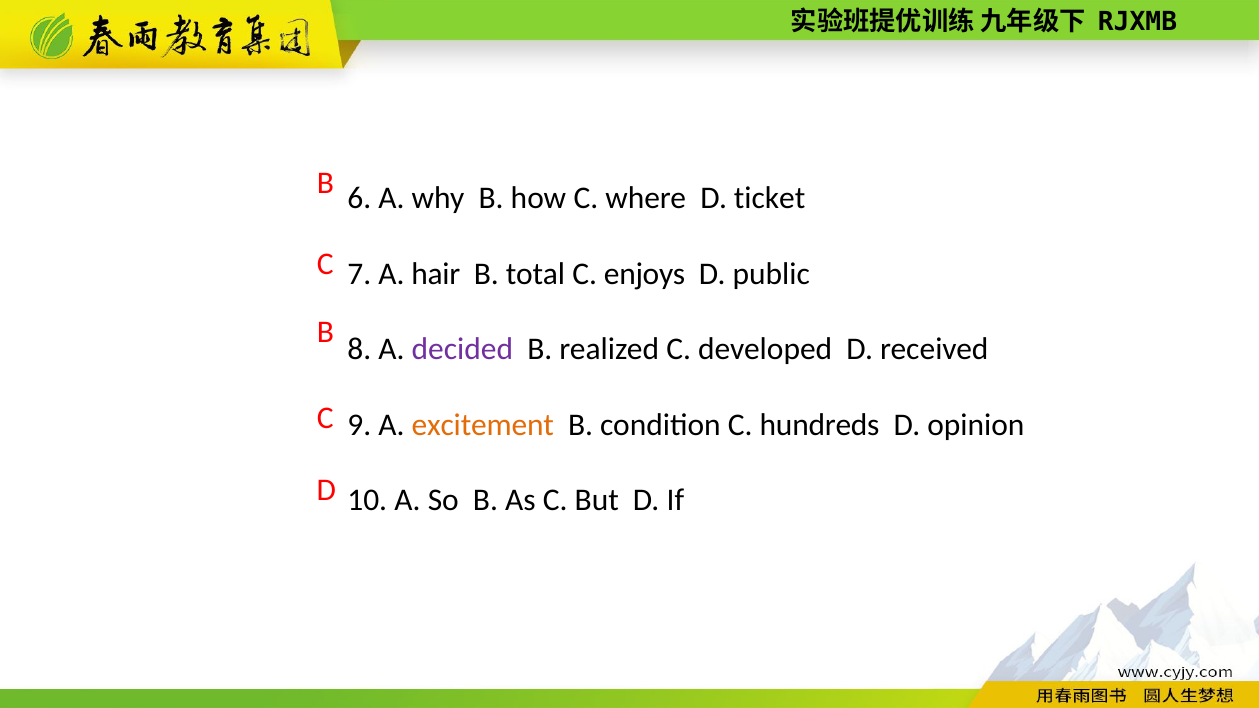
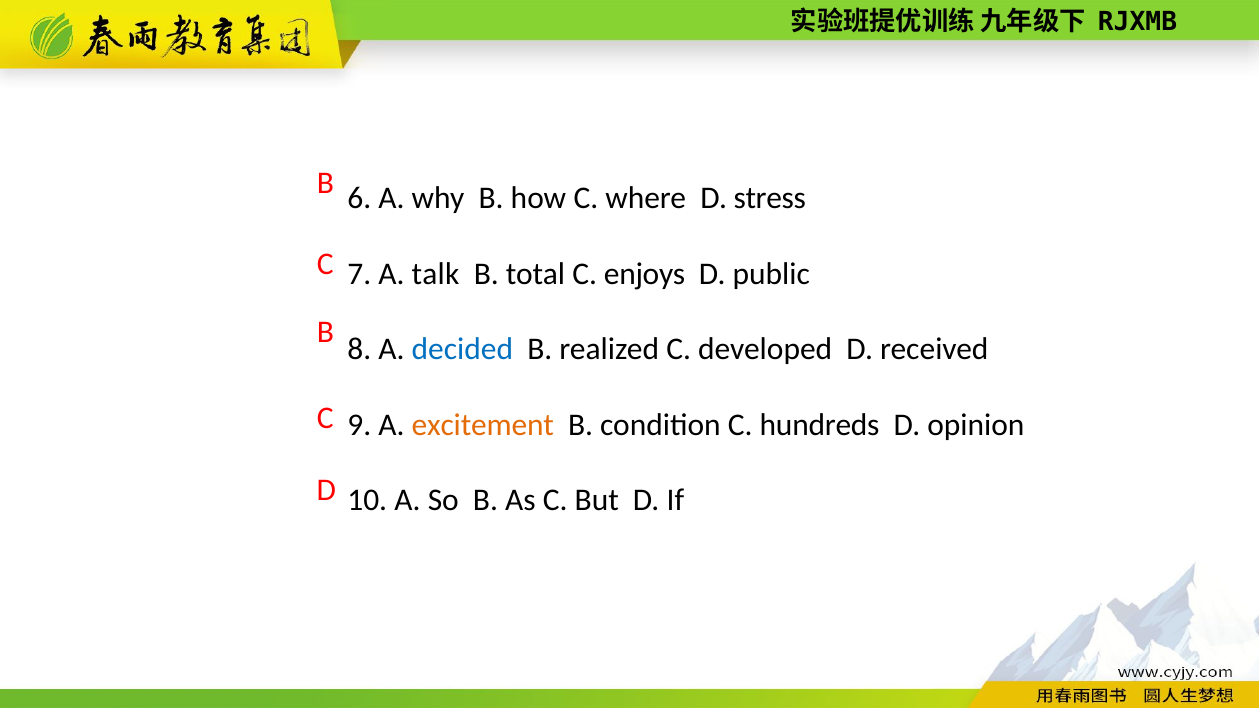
ticket: ticket -> stress (770, 198)
hair: hair -> talk (436, 274)
decided colour: purple -> blue (462, 349)
